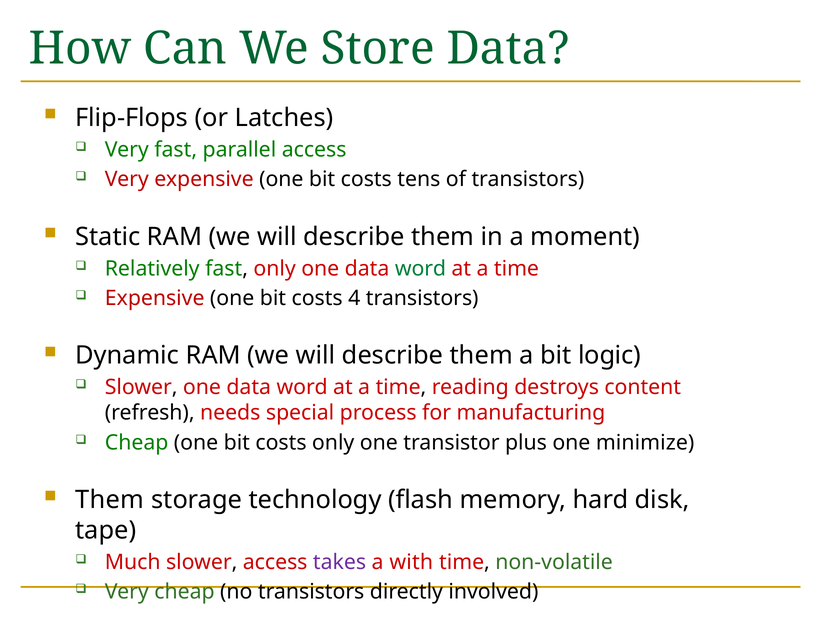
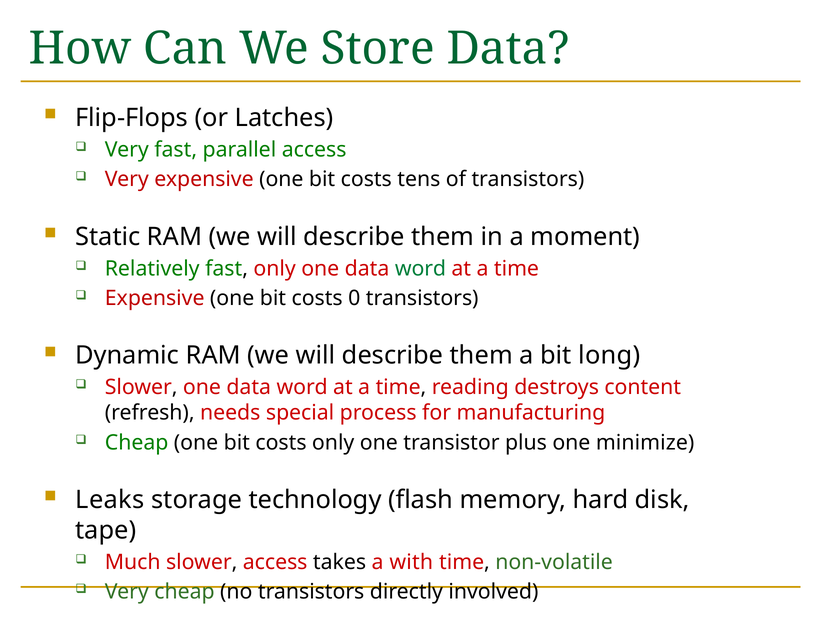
4: 4 -> 0 (354, 298)
logic: logic -> long (609, 355)
Them: Them -> Leaks (110, 500)
takes colour: purple -> black (340, 562)
